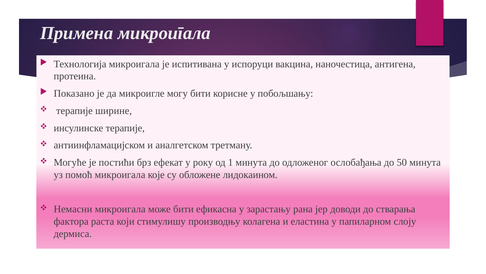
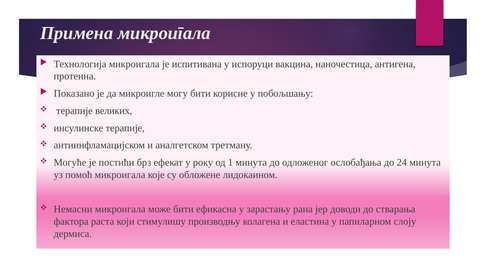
ширине: ширине -> великих (114, 110)
50: 50 -> 24 (402, 162)
